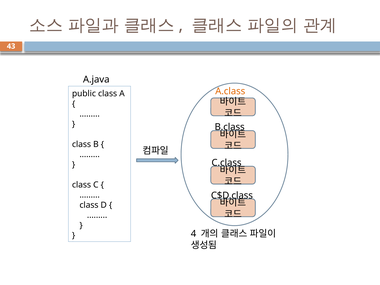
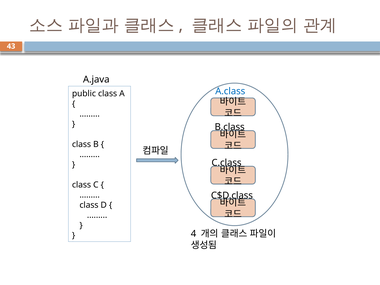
A.class colour: orange -> blue (230, 91)
